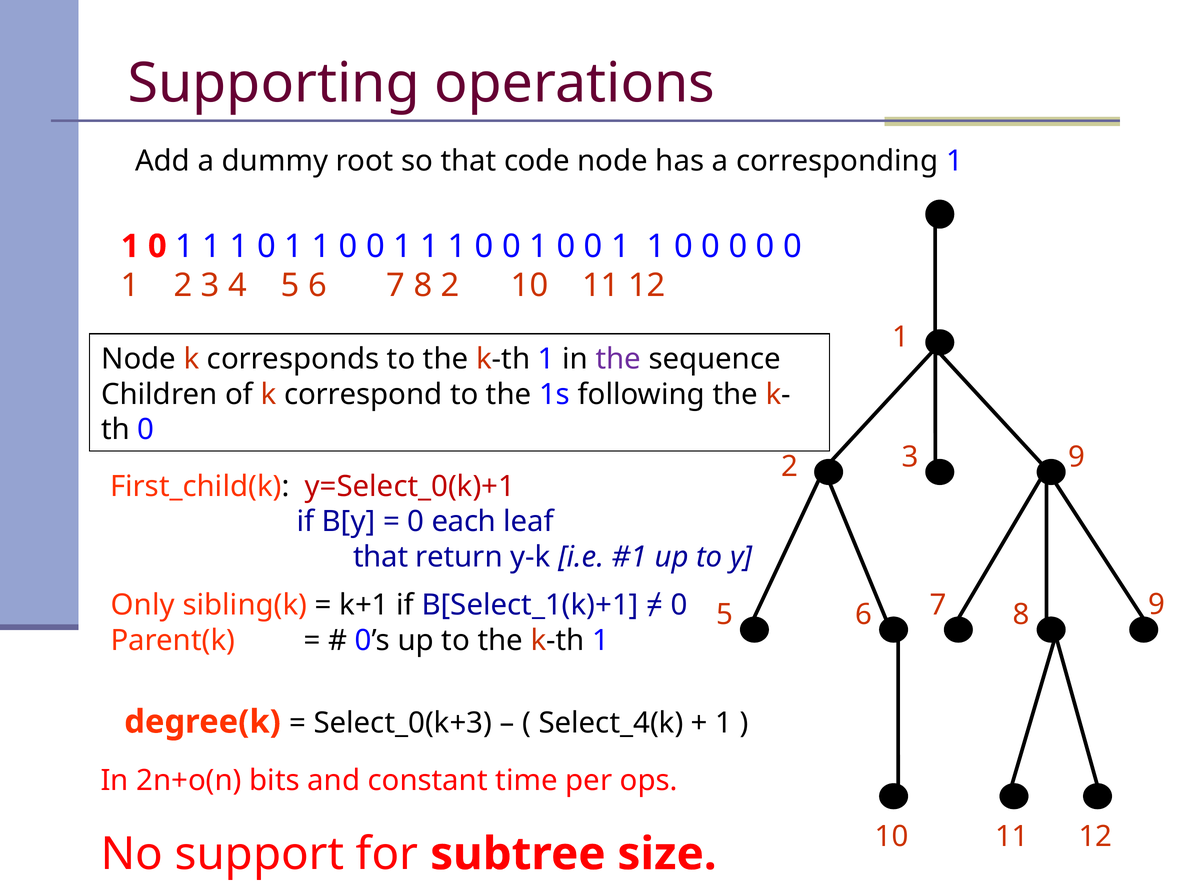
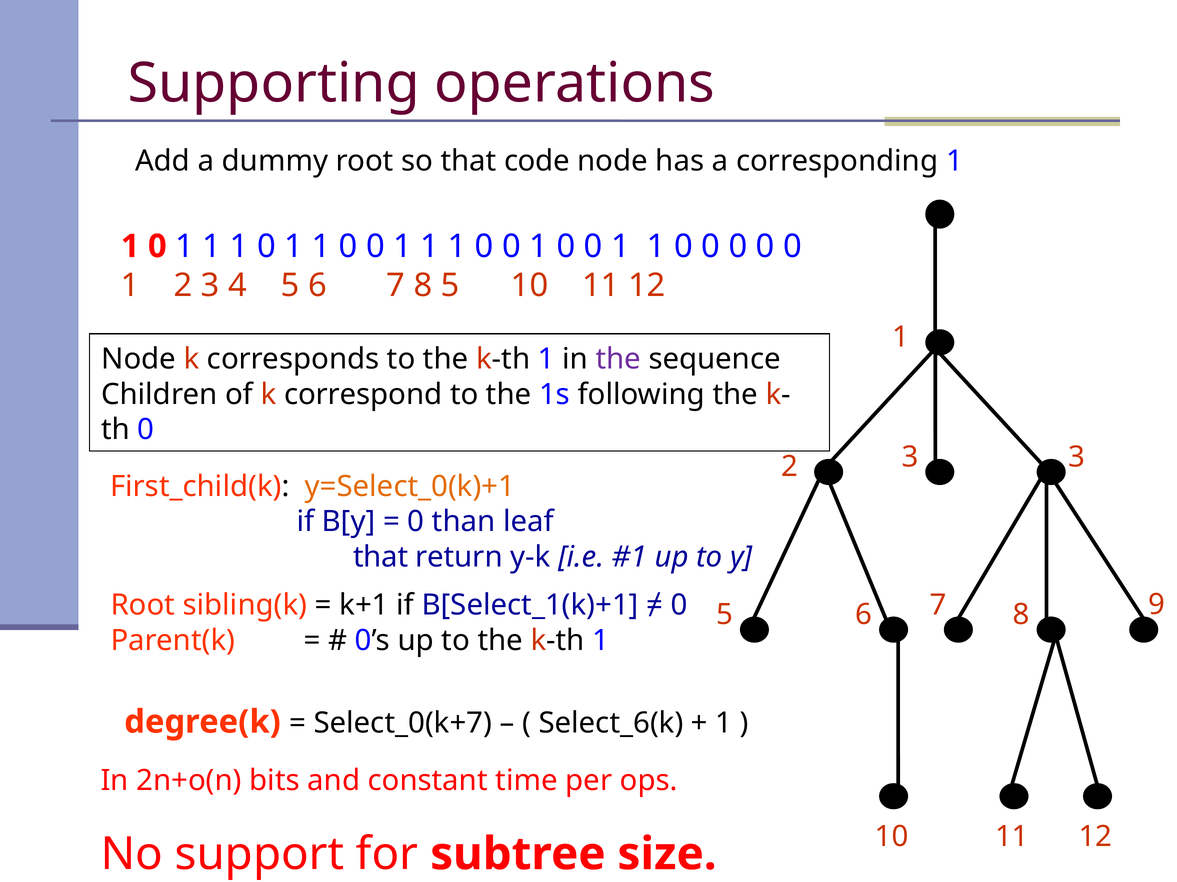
8 2: 2 -> 5 (450, 286)
3 9: 9 -> 3 (1077, 458)
y=Select_0(k)+1 colour: red -> orange (410, 487)
each: each -> than (464, 522)
Only: Only -> Root (143, 606)
Select_0(k+3: Select_0(k+3 -> Select_0(k+7 (403, 724)
Select_4(k: Select_4(k -> Select_6(k (611, 724)
